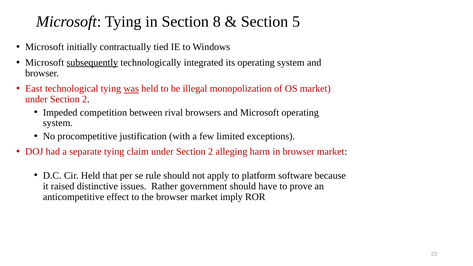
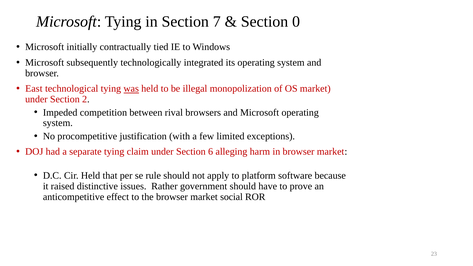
8: 8 -> 7 (217, 22)
5: 5 -> 0 (296, 22)
subsequently underline: present -> none (92, 62)
claim under Section 2: 2 -> 6 (211, 152)
imply: imply -> social (231, 197)
